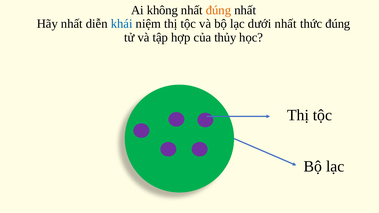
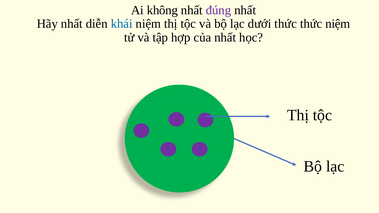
đúng colour: orange -> purple (218, 10)
dưới nhất: nhất -> thức (286, 24)
thức đúng: đúng -> niệm (338, 24)
của thủy: thủy -> nhất (225, 37)
